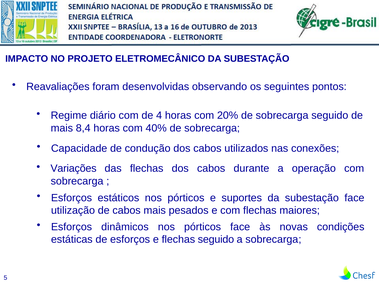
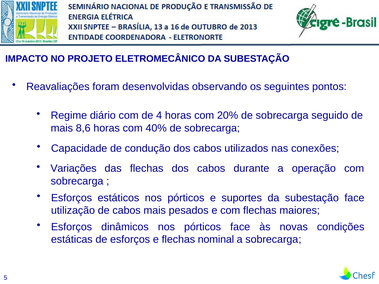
8,4: 8,4 -> 8,6 (83, 128)
flechas seguido: seguido -> nominal (216, 240)
